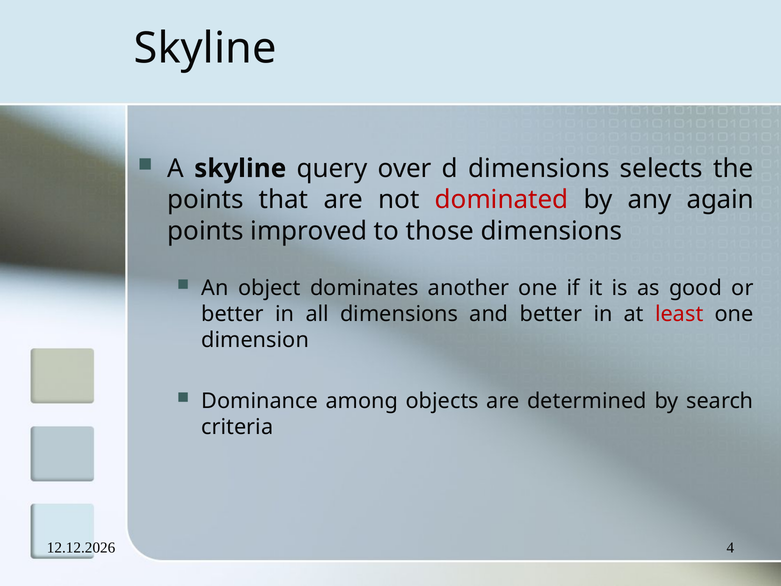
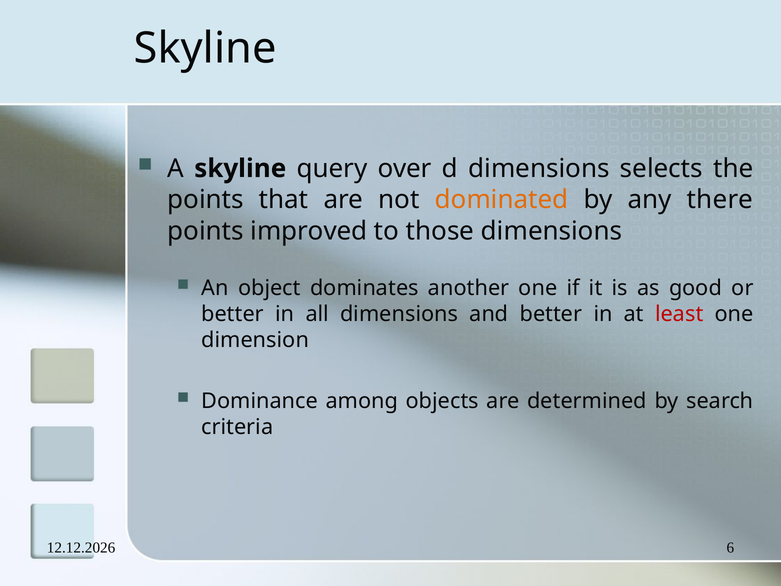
dominated colour: red -> orange (502, 200)
again: again -> there (720, 200)
4: 4 -> 6 (730, 547)
